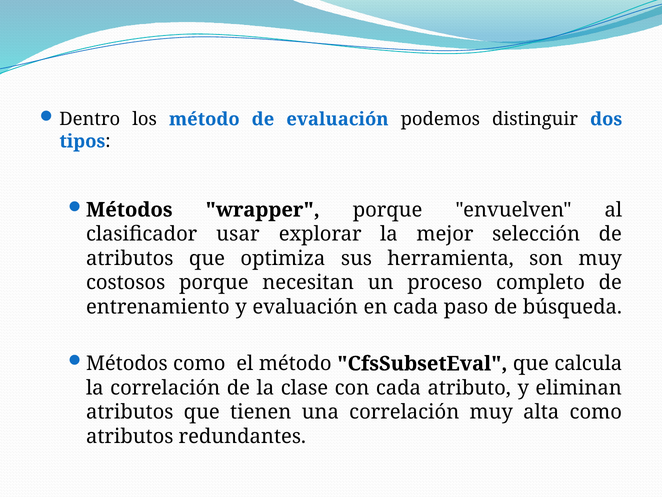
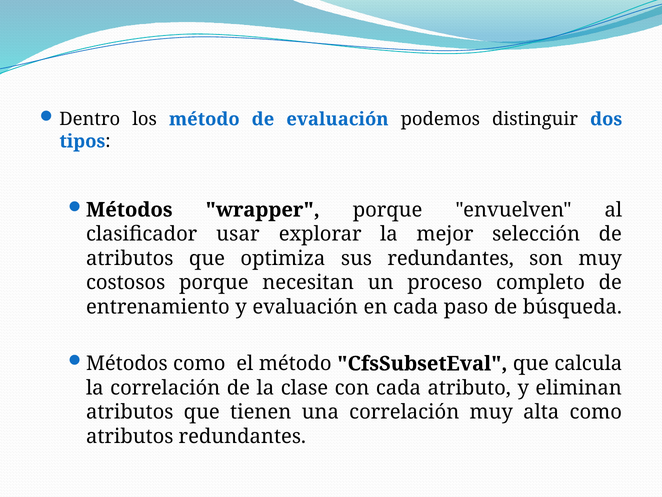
sus herramienta: herramienta -> redundantes (451, 258)
